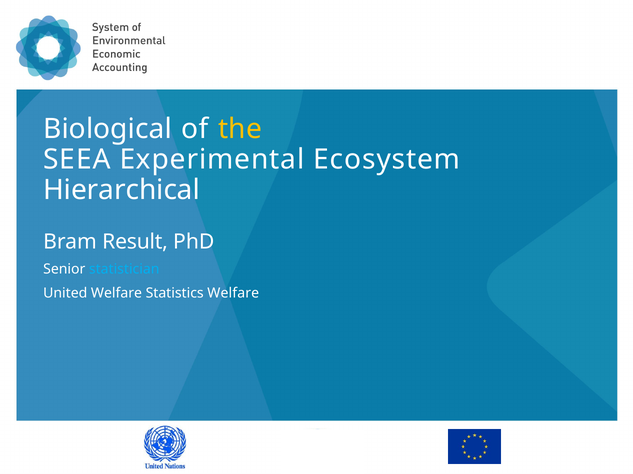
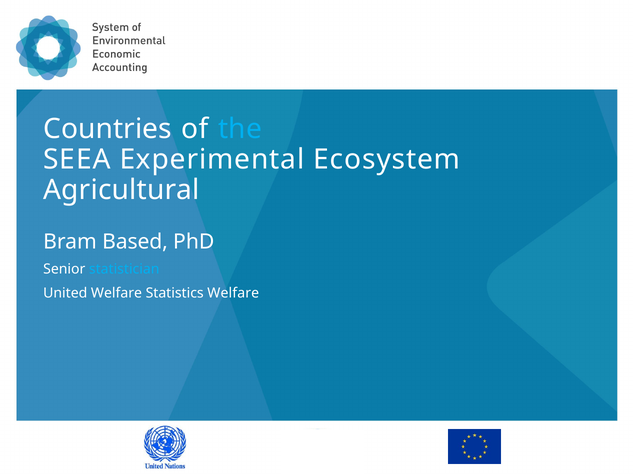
Biological: Biological -> Countries (108, 129)
the colour: yellow -> light blue (240, 129)
Hierarchical: Hierarchical -> Agricultural (121, 190)
Result: Result -> Based (135, 242)
